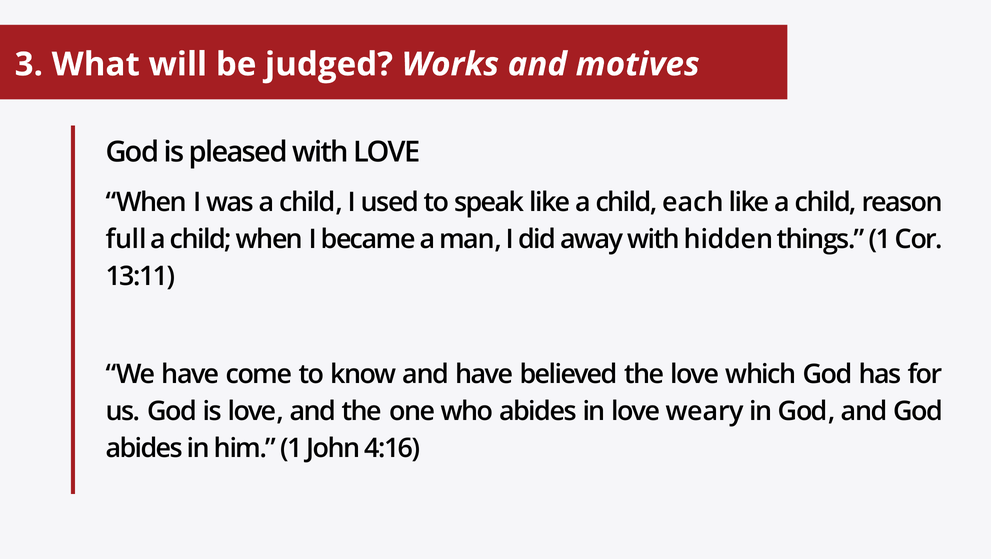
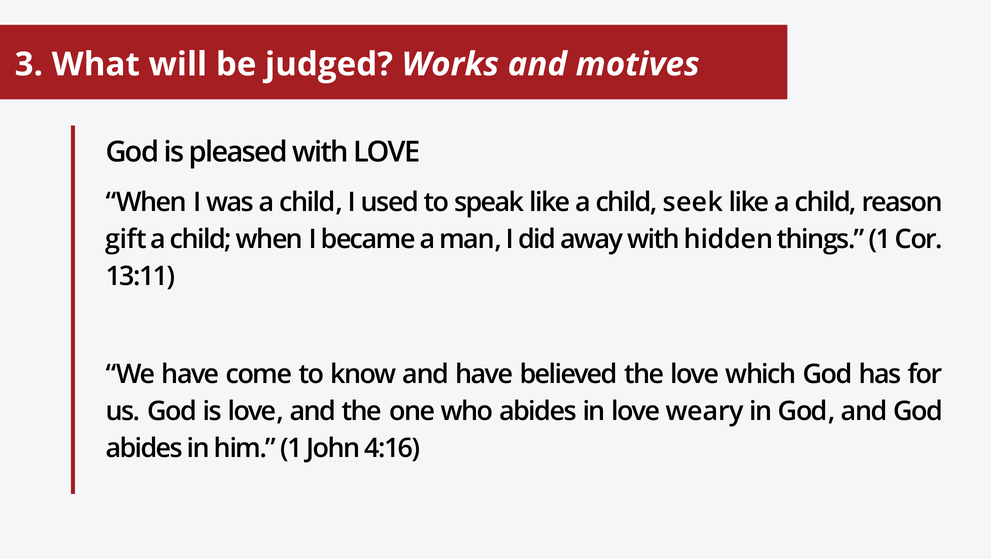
each: each -> seek (693, 203)
full: full -> gift (126, 239)
